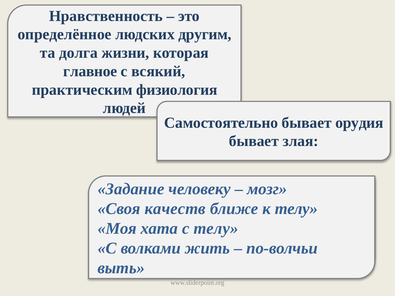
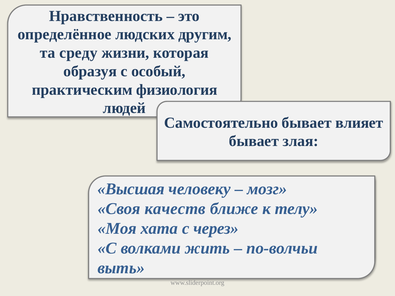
та долга: долга -> среду (78, 53)
главное: главное -> образуя (90, 71)
всякий: всякий -> особый (158, 71)
орудия: орудия -> влияет (359, 123)
Задание: Задание -> Высшая (131, 189)
телу: телу -> через (216, 229)
